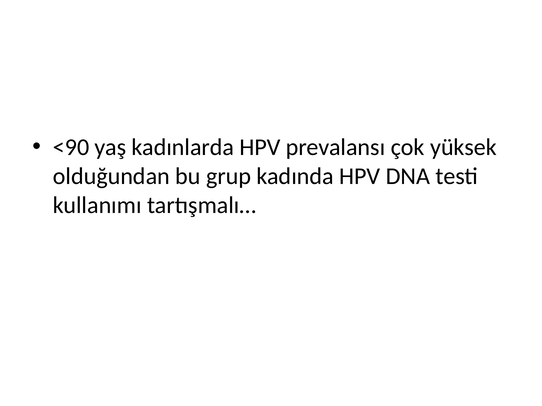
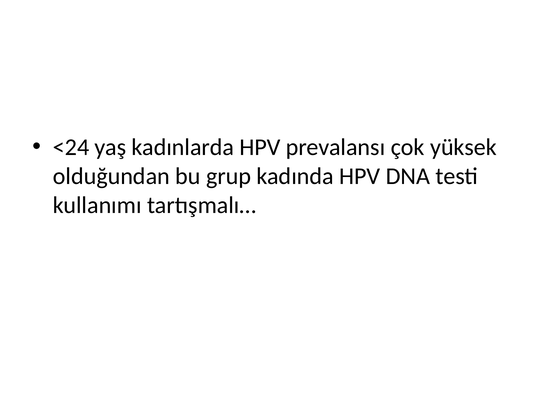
<90: <90 -> <24 (71, 147)
